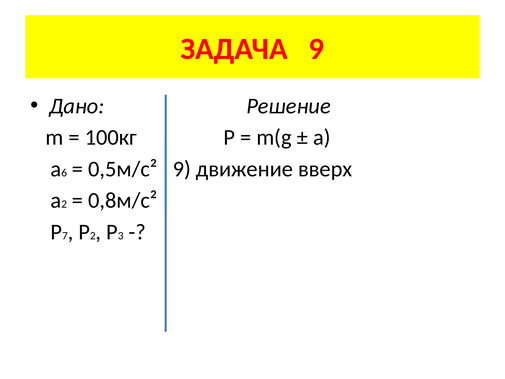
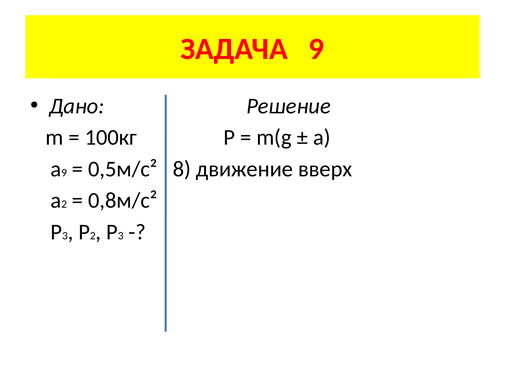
a 6: 6 -> 9 (64, 173)
0,5м/с² 9: 9 -> 8 (182, 169)
7: 7 -> 3 (65, 235)
